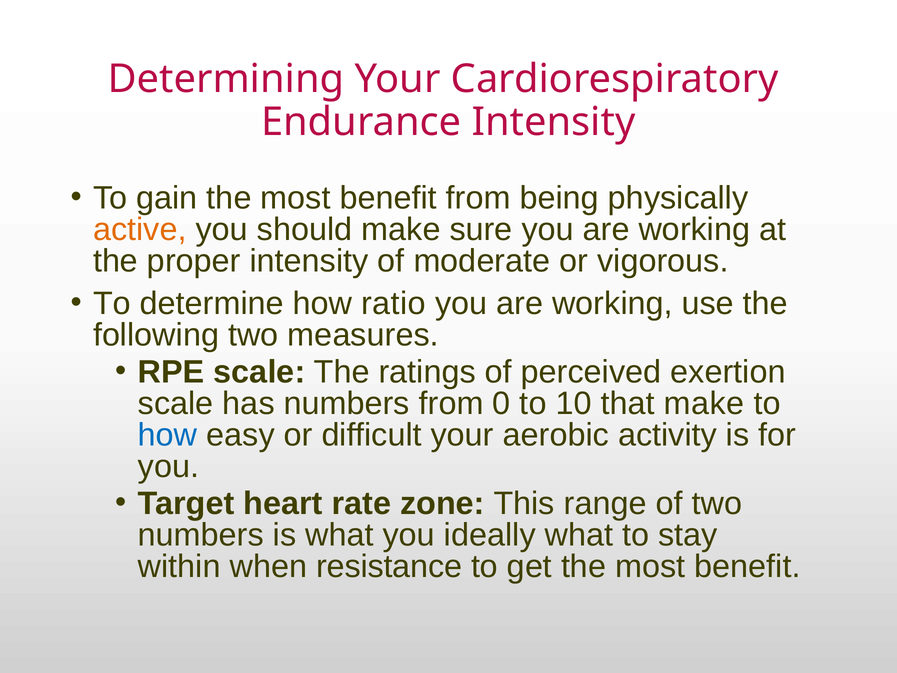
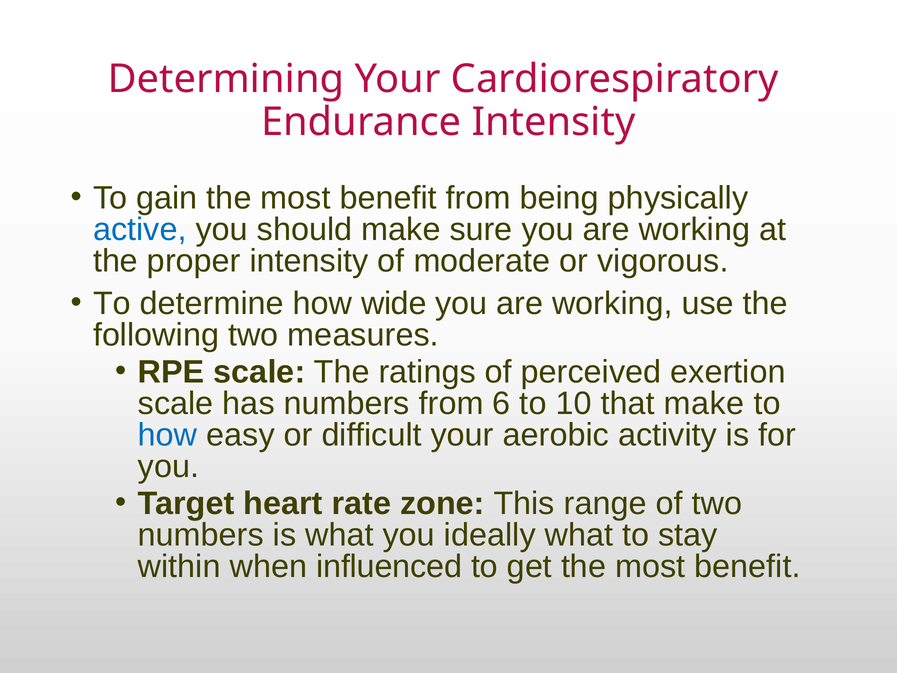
active colour: orange -> blue (140, 230)
ratio: ratio -> wide (394, 304)
0: 0 -> 6 (501, 404)
resistance: resistance -> influenced (389, 567)
